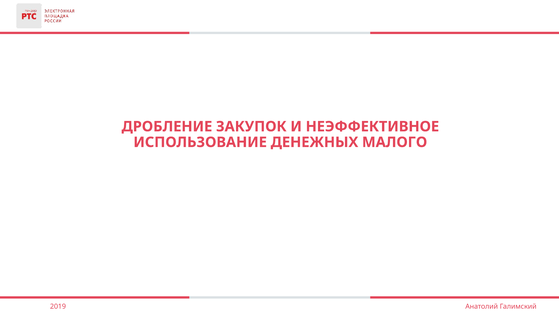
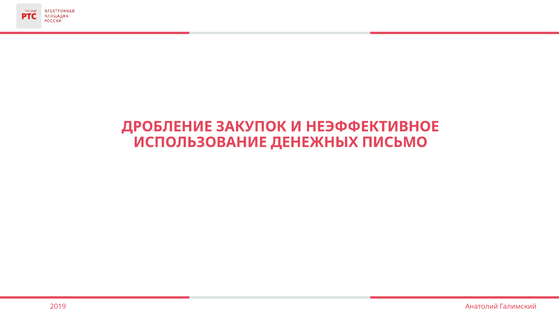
МАЛОГО: МАЛОГО -> ПИСЬМО (395, 142)
